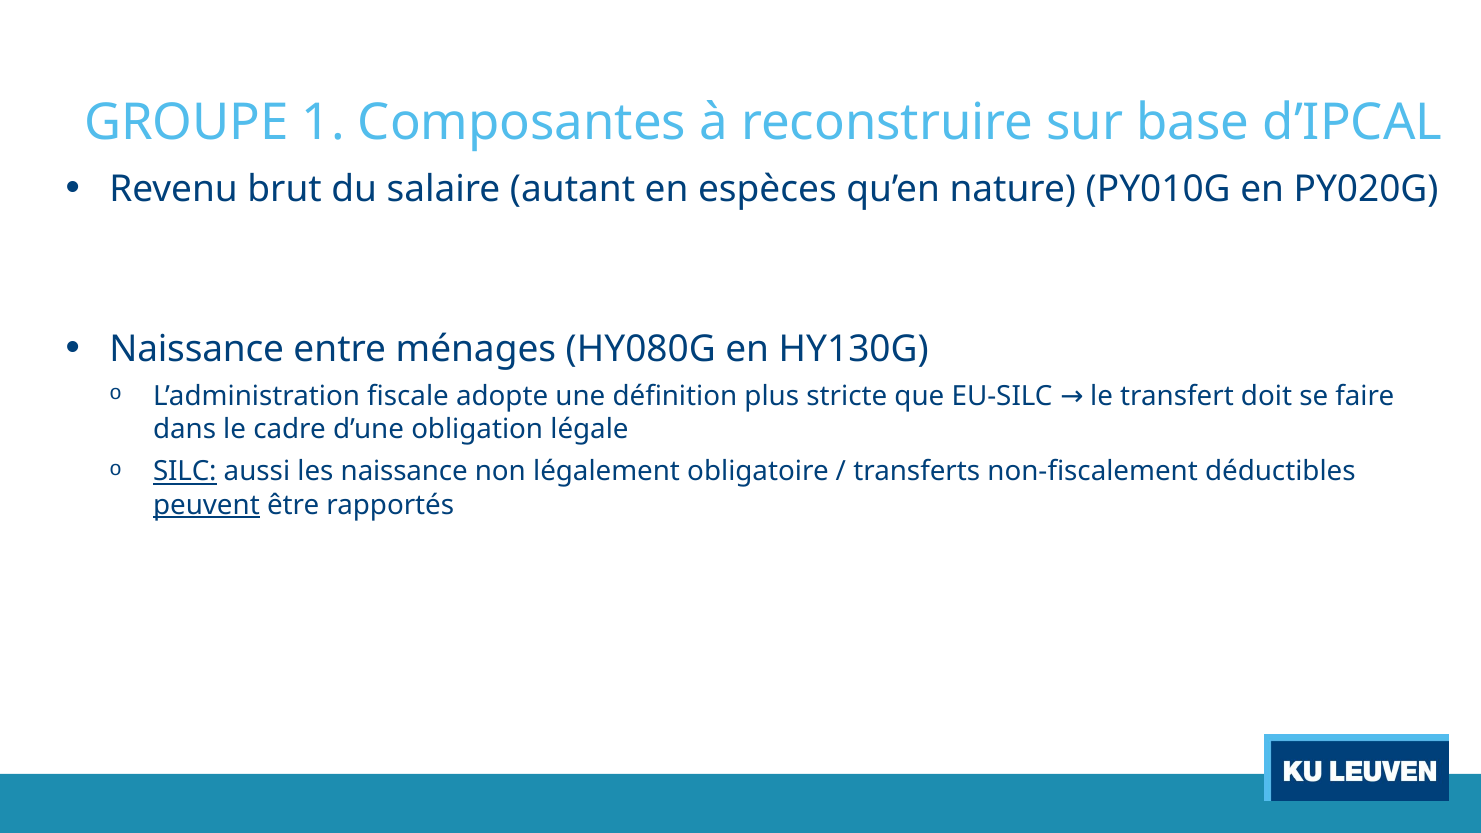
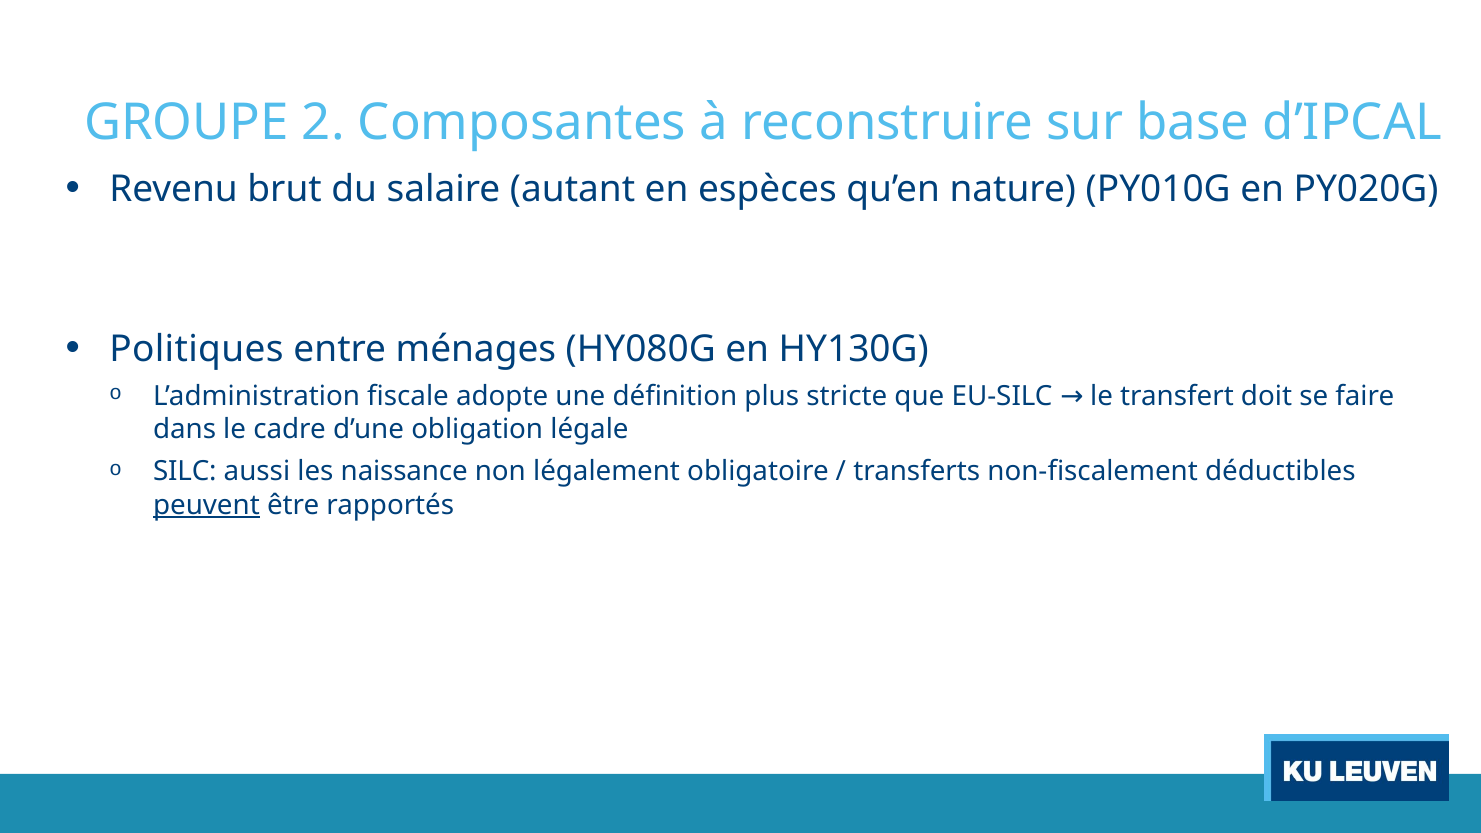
1: 1 -> 2 (323, 123)
Naissance: Naissance -> Politiques (196, 349)
SILC underline: present -> none (185, 472)
